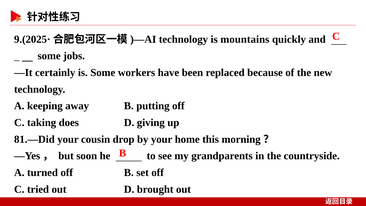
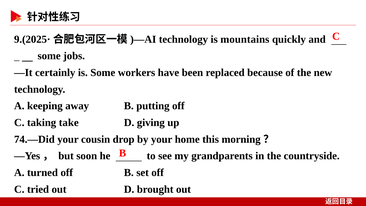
does: does -> take (69, 123)
81.—Did: 81.—Did -> 74.—Did (34, 139)
